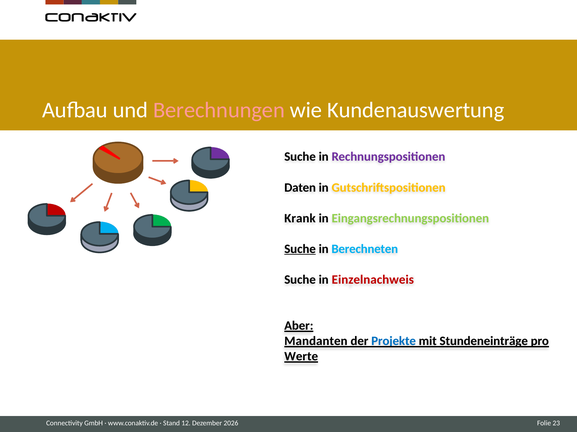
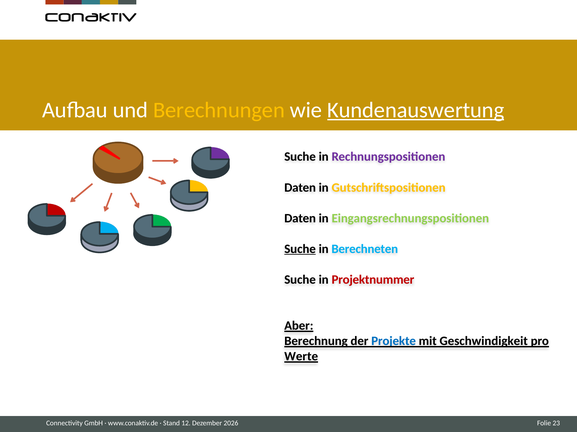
Berechnungen colour: pink -> yellow (219, 110)
Kundenauswertung underline: none -> present (416, 110)
Krank: Krank -> Daten (300, 219)
Einzelnachweis: Einzelnachweis -> Projektnummer (373, 280)
Mandanten: Mandanten -> Berechnung (316, 342)
Stundeneinträge: Stundeneinträge -> Geschwindigkeit (484, 342)
